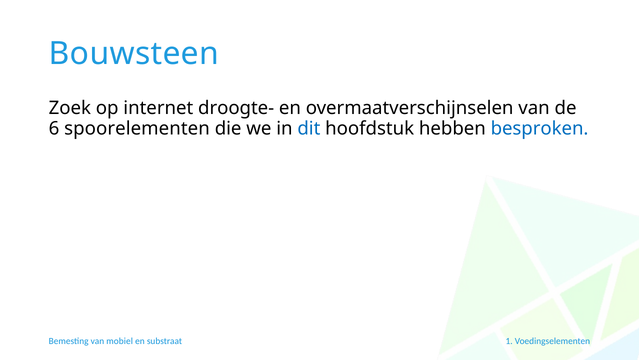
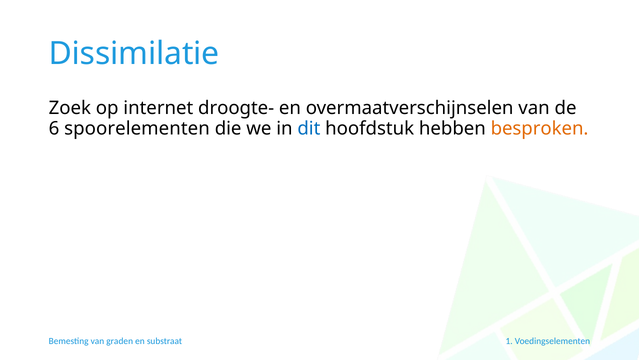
Bouwsteen: Bouwsteen -> Dissimilatie (134, 54)
besproken colour: blue -> orange (540, 128)
mobiel: mobiel -> graden (120, 341)
